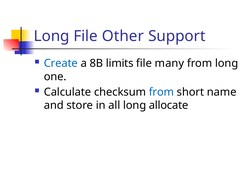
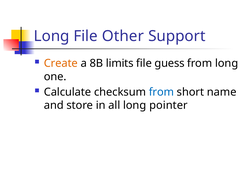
Create colour: blue -> orange (61, 63)
many: many -> guess (170, 63)
allocate: allocate -> pointer (168, 105)
